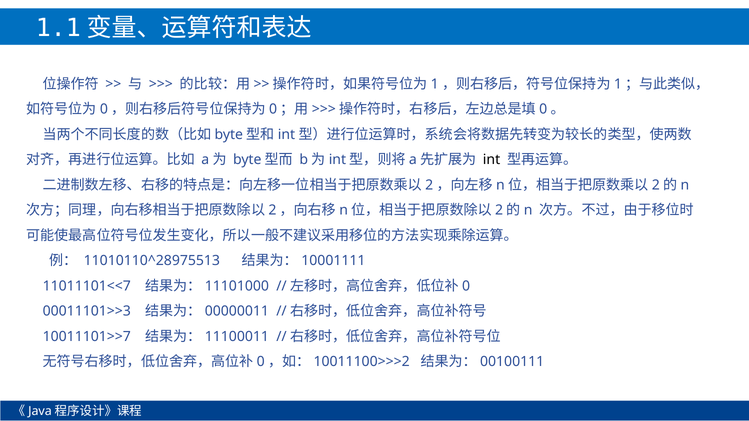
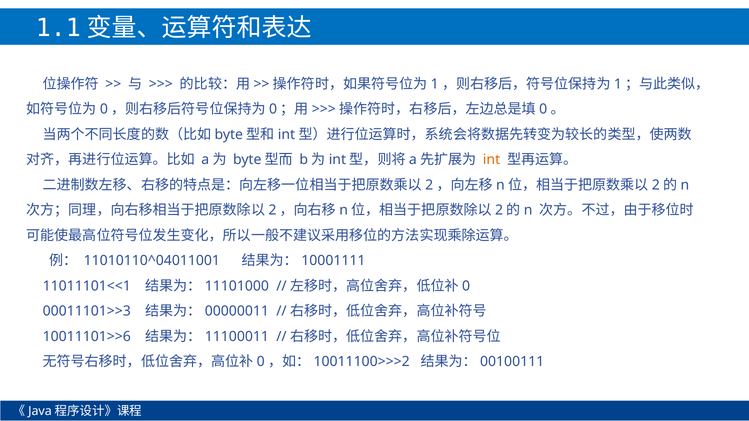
int colour: black -> orange (492, 160)
11010110^28975513: 11010110^28975513 -> 11010110^04011001 (152, 261)
11011101<<7: 11011101<<7 -> 11011101<<1 (87, 286)
10011101>>7: 10011101>>7 -> 10011101>>6 (87, 337)
